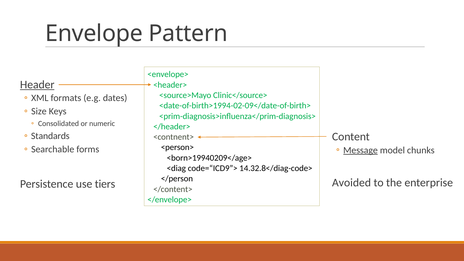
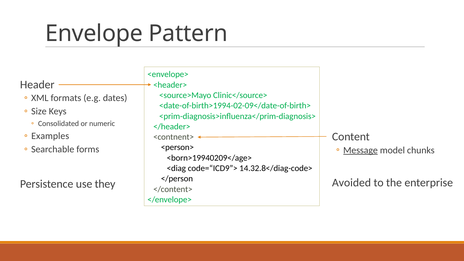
Header underline: present -> none (37, 85)
Standards: Standards -> Examples (50, 136)
tiers: tiers -> they (105, 184)
